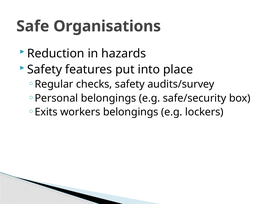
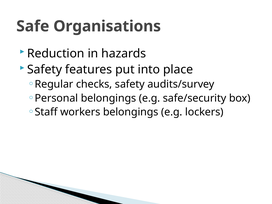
Exits: Exits -> Staff (46, 112)
